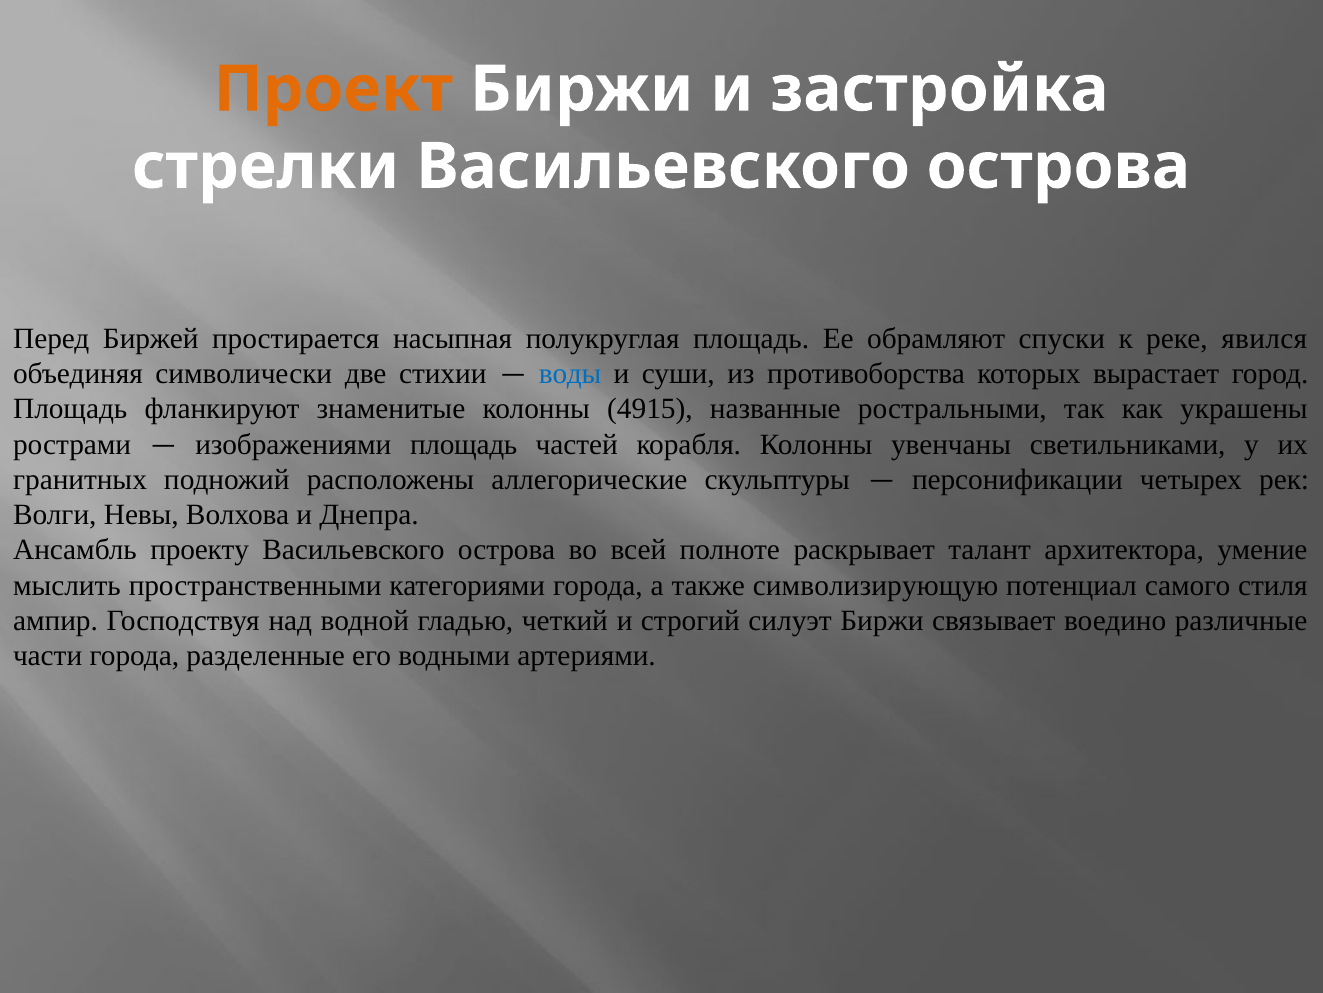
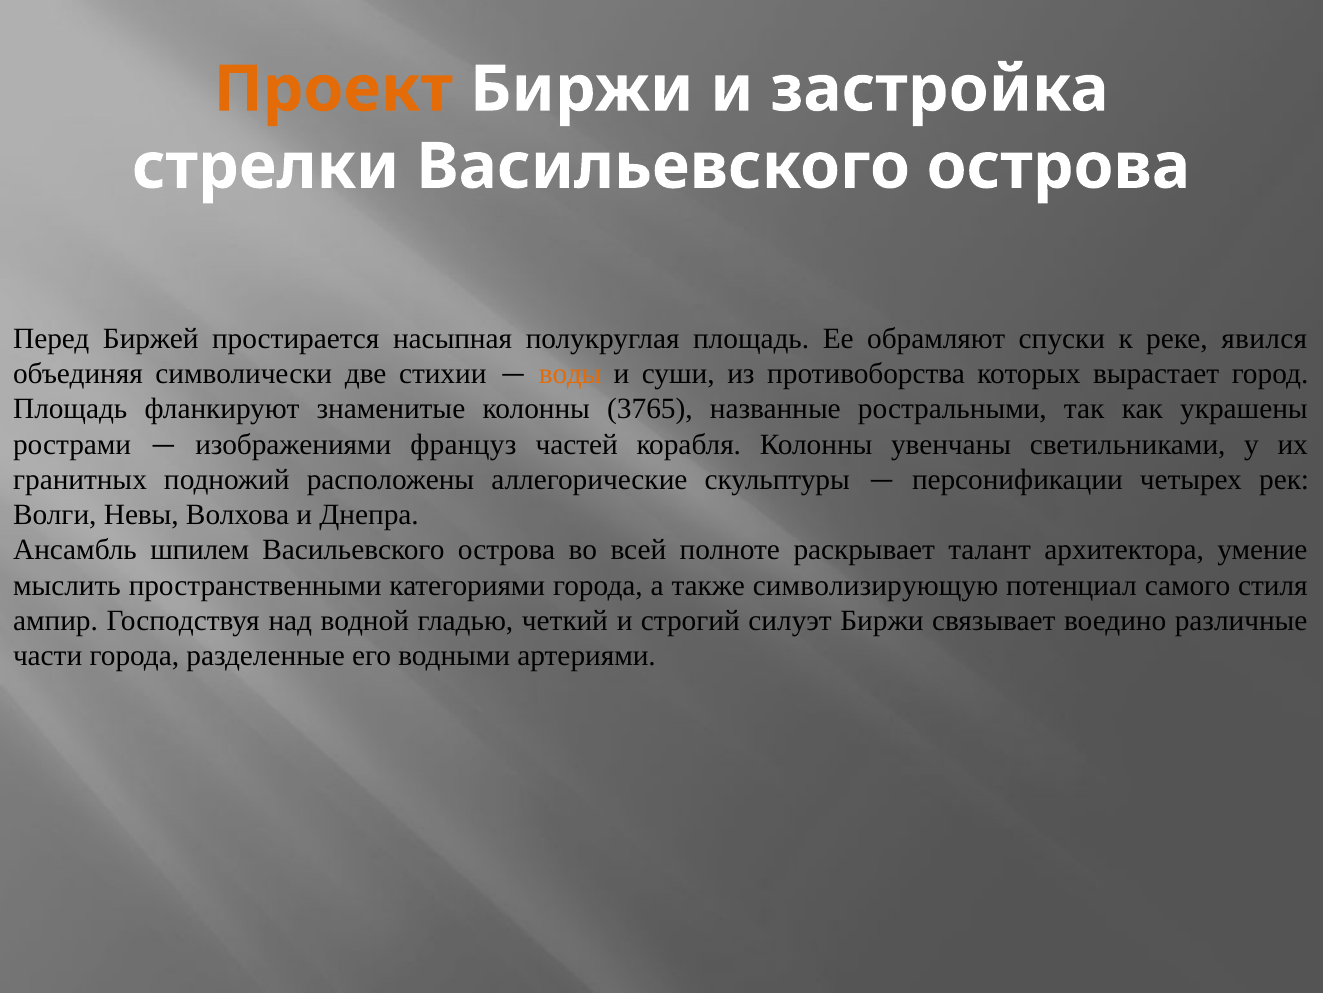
воды colour: blue -> orange (570, 373)
4915: 4915 -> 3765 (650, 409)
изображениями площадь: площадь -> француз (463, 444)
проекту: проекту -> шпилем (200, 550)
